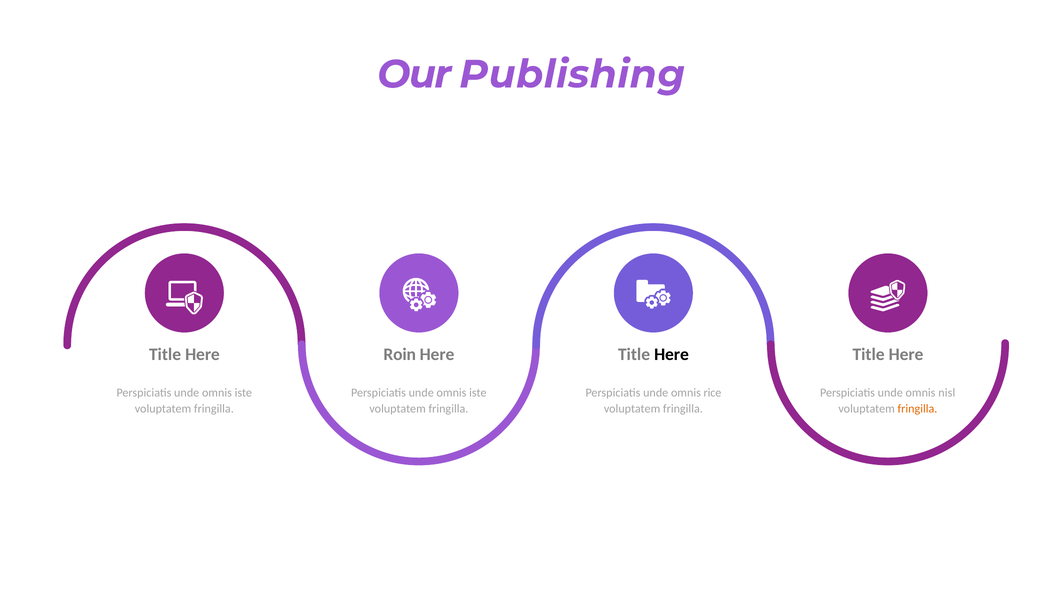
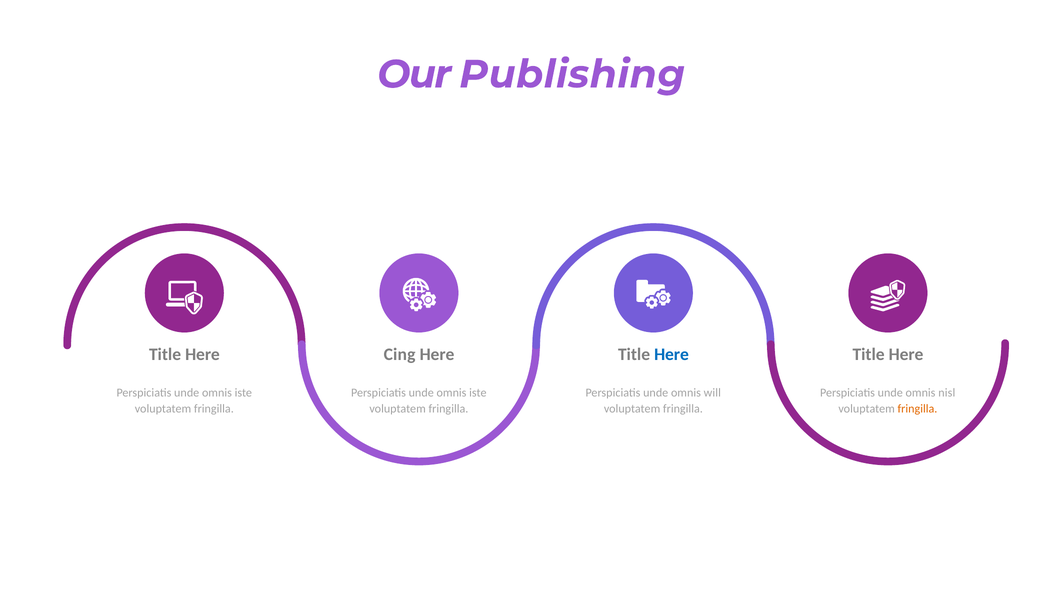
Roin: Roin -> Cing (400, 355)
Here colour: black -> blue (671, 355)
rice: rice -> will (712, 393)
